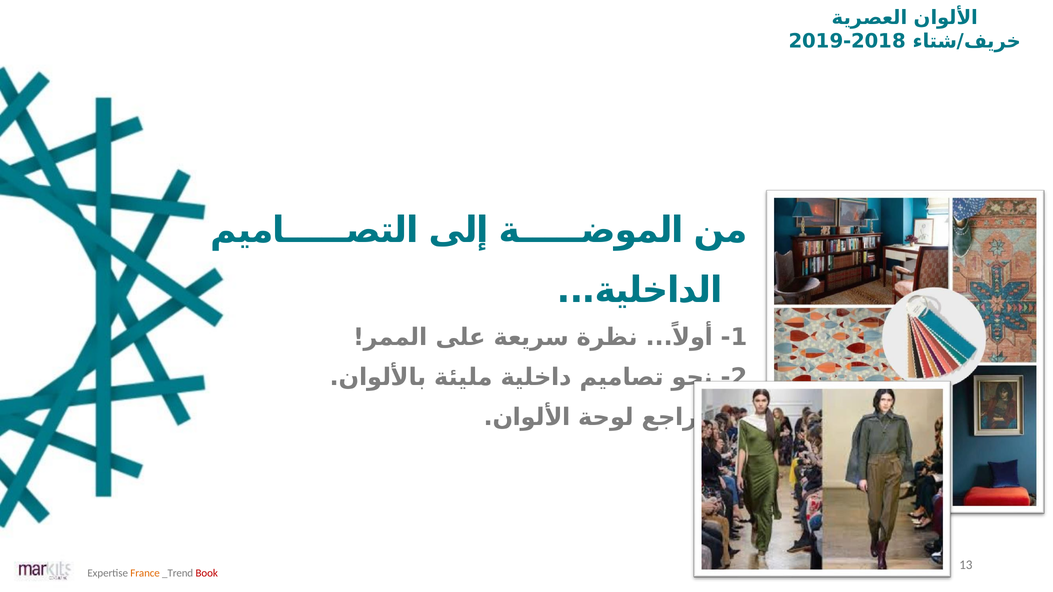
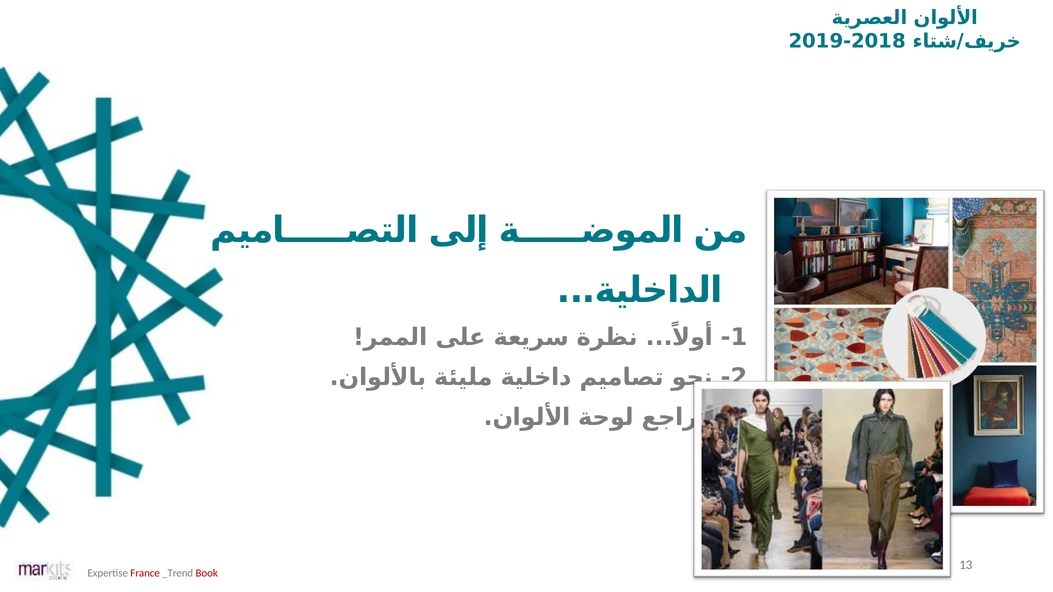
France colour: orange -> red (145, 573)
